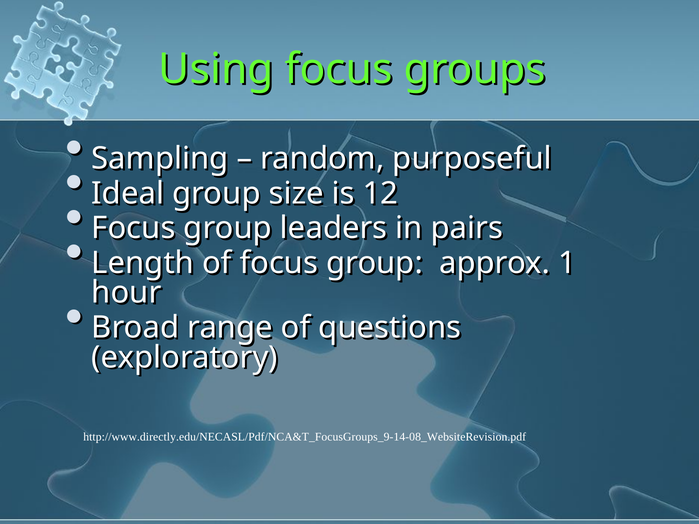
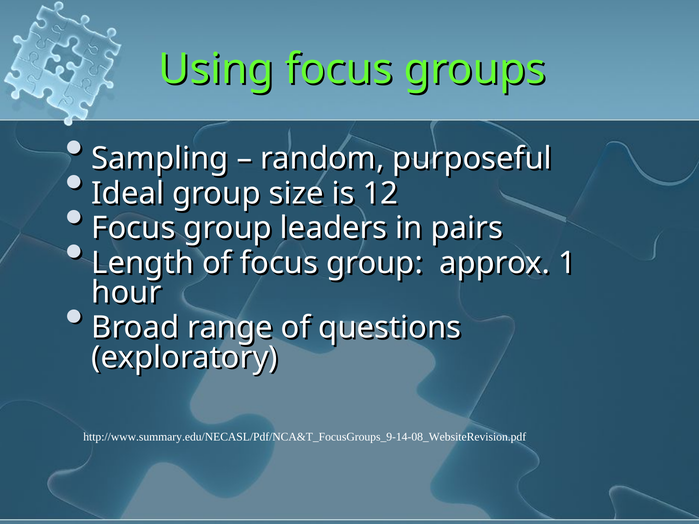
http://www.directly.edu/NECASL/Pdf/NCA&T_FocusGroups_9-14-08_WebsiteRevision.pdf: http://www.directly.edu/NECASL/Pdf/NCA&T_FocusGroups_9-14-08_WebsiteRevision.pdf -> http://www.summary.edu/NECASL/Pdf/NCA&T_FocusGroups_9-14-08_WebsiteRevision.pdf (305, 437)
